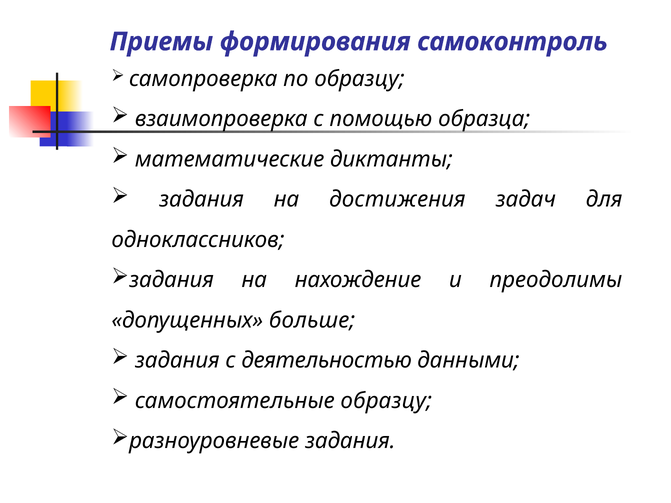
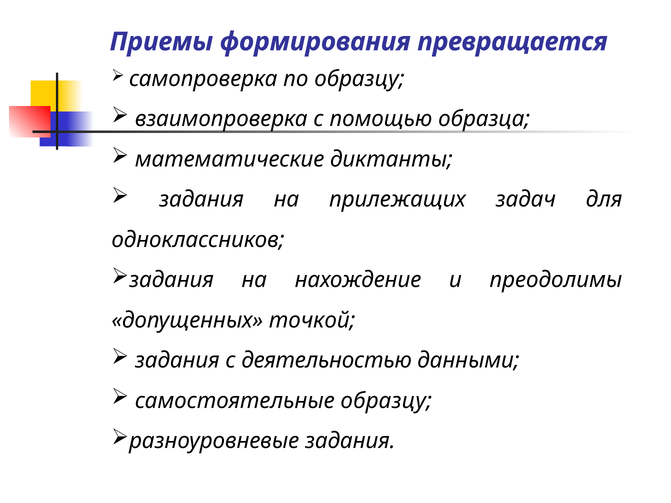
самоконтроль: самоконтроль -> превращается (513, 42)
достижения: достижения -> прилежащих (397, 200)
больше: больше -> точкой (312, 320)
